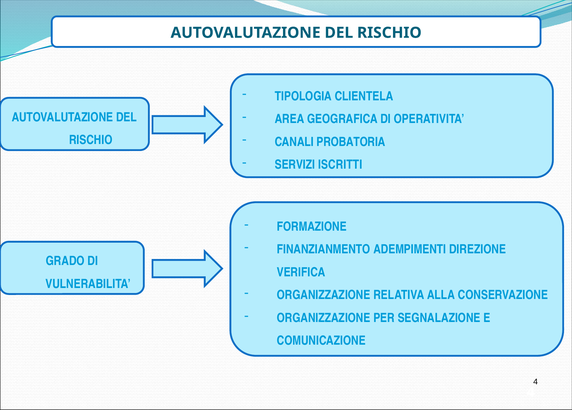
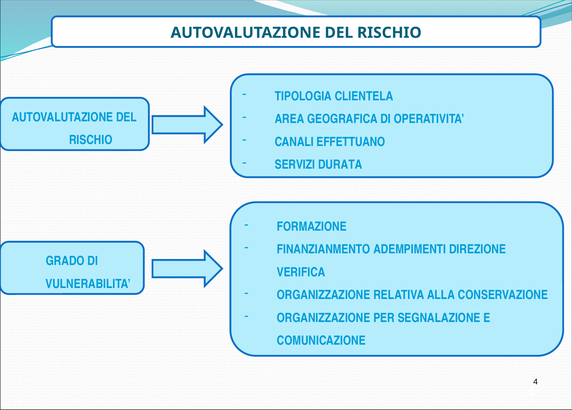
PROBATORIA: PROBATORIA -> EFFETTUANO (351, 142)
ISCRITTI: ISCRITTI -> DURATA (340, 165)
